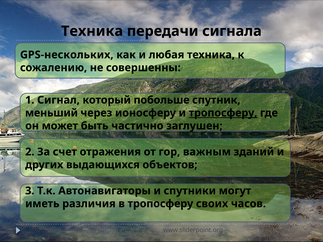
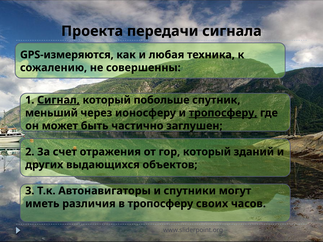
Техника: Техника -> Проекта (92, 31)
GPS-нескольких: GPS-нескольких -> GPS-измеряются (67, 55)
Сигнал underline: none -> present (58, 100)
гор важным: важным -> который (207, 152)
